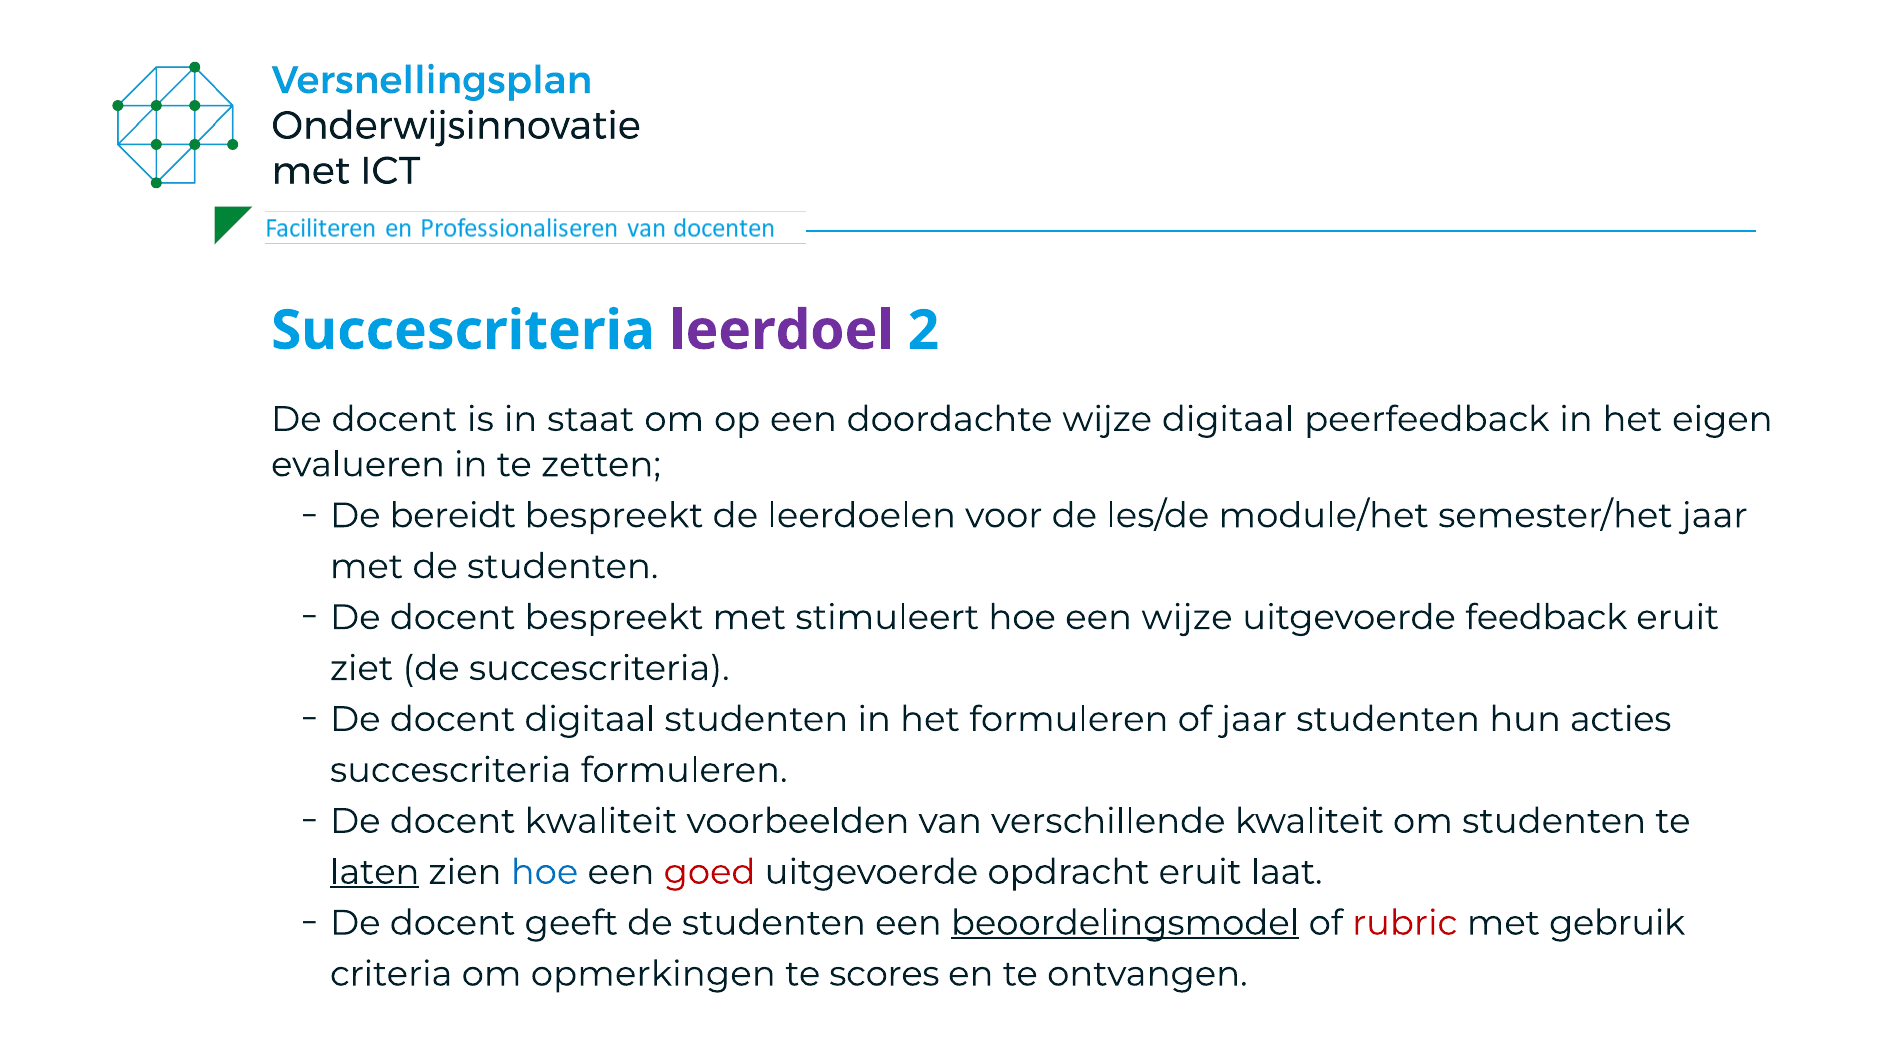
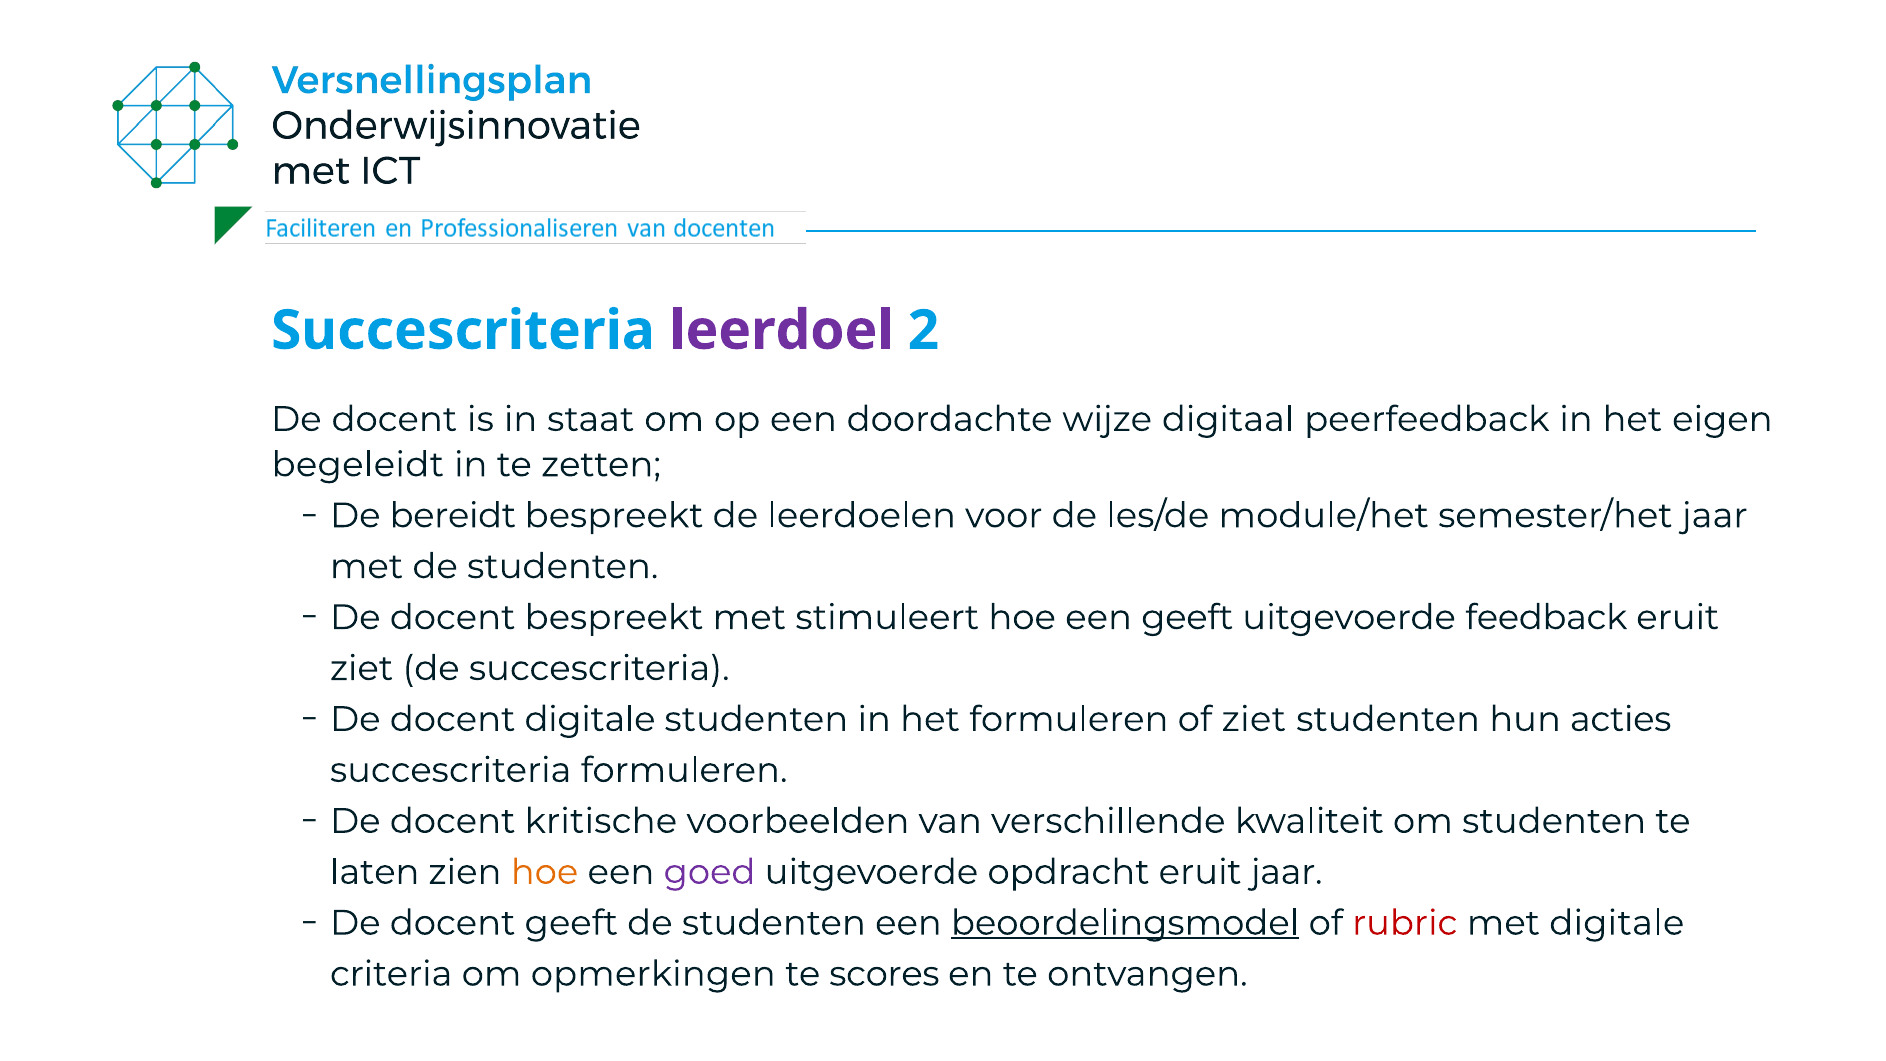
evalueren: evalueren -> begeleidt (358, 465)
een wijze: wijze -> geeft (1187, 617)
docent digitaal: digitaal -> digitale (590, 719)
of jaar: jaar -> ziet (1254, 719)
docent kwaliteit: kwaliteit -> kritische (601, 821)
laten underline: present -> none (375, 872)
hoe colour: blue -> orange (544, 872)
goed colour: red -> purple (710, 872)
eruit laat: laat -> jaar (1287, 872)
met gebruik: gebruik -> digitale (1617, 923)
